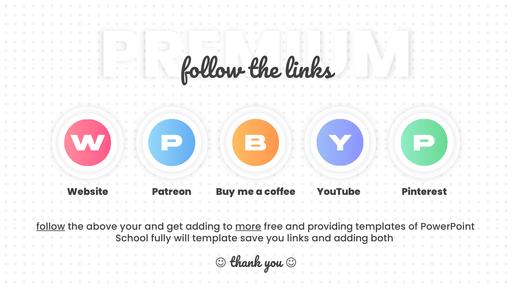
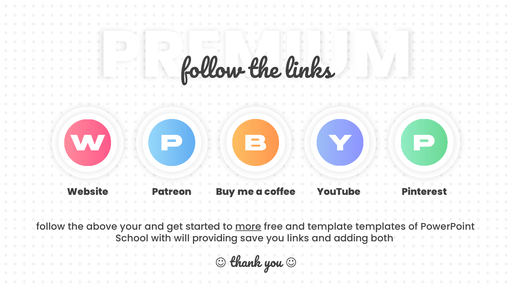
follow underline: present -> none (51, 227)
get adding: adding -> started (203, 227)
providing: providing -> template (330, 227)
fully: fully -> with (161, 238)
template: template -> providing (215, 238)
